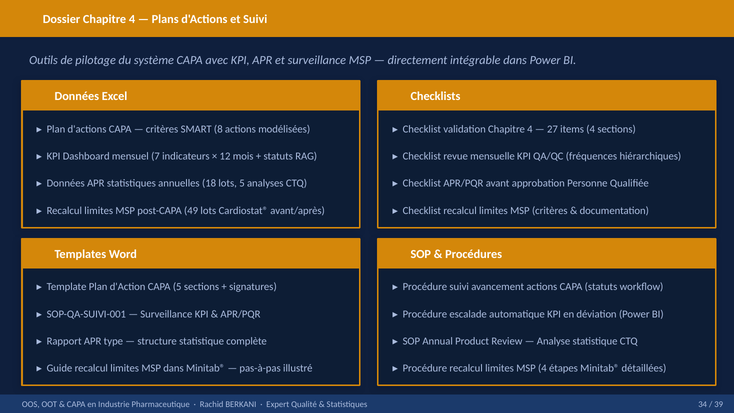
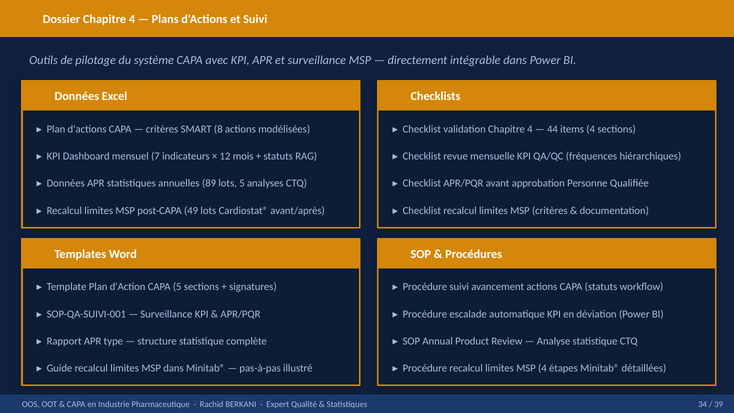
27: 27 -> 44 (552, 129)
18: 18 -> 89 (209, 183)
